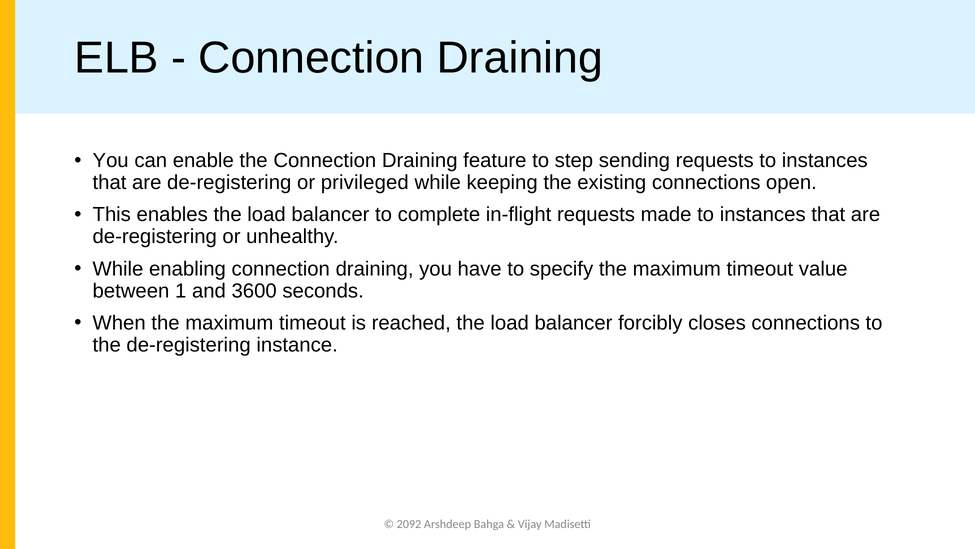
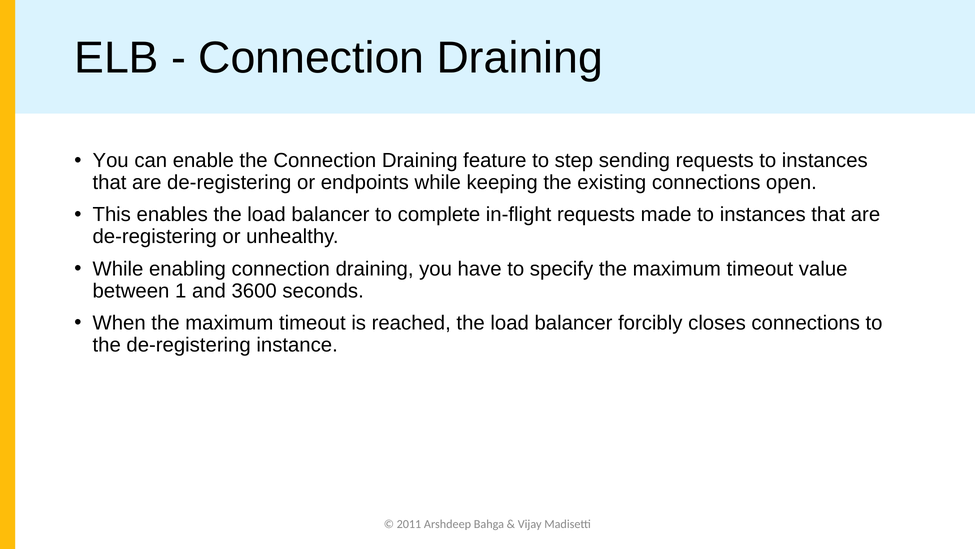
privileged: privileged -> endpoints (365, 182)
2092: 2092 -> 2011 (409, 524)
